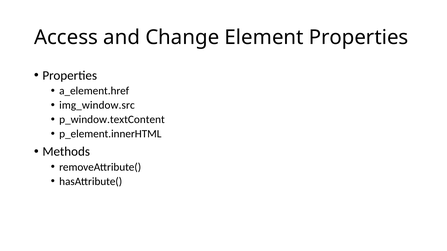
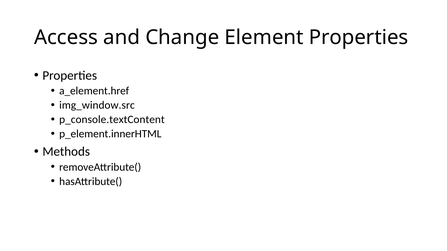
p_window.textContent: p_window.textContent -> p_console.textContent (112, 120)
